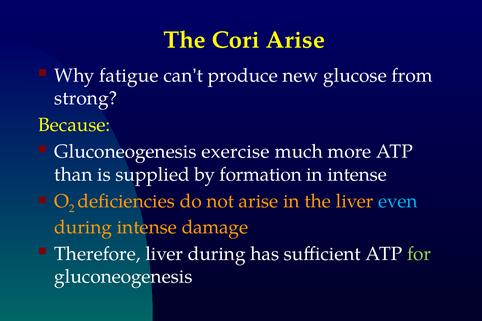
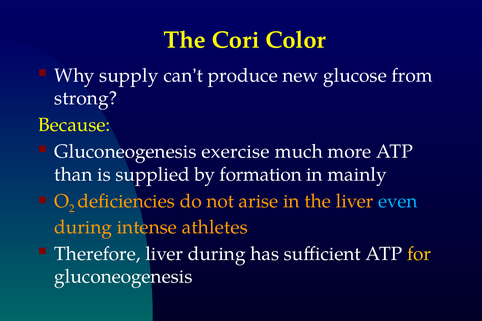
Cori Arise: Arise -> Color (296, 40)
fatigue: fatigue -> supply (129, 76)
in intense: intense -> mainly (357, 175)
damage: damage -> athletes (215, 227)
for colour: light green -> yellow (419, 254)
